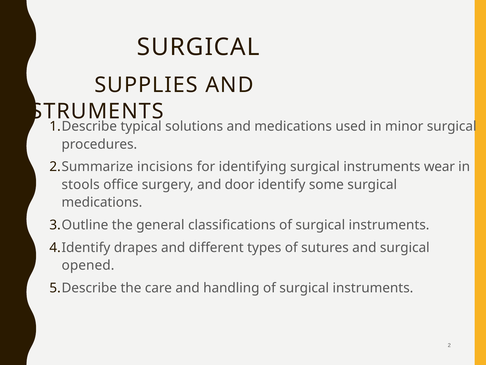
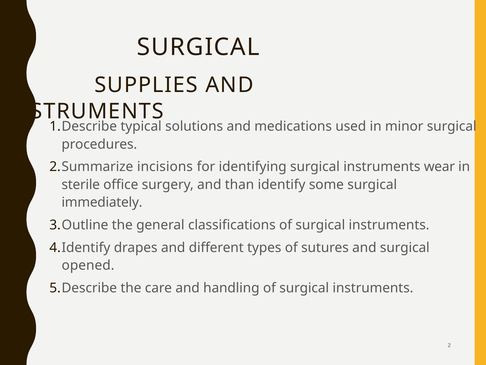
stools: stools -> sterile (81, 184)
door: door -> than (240, 184)
medications: medications -> immediately (102, 202)
